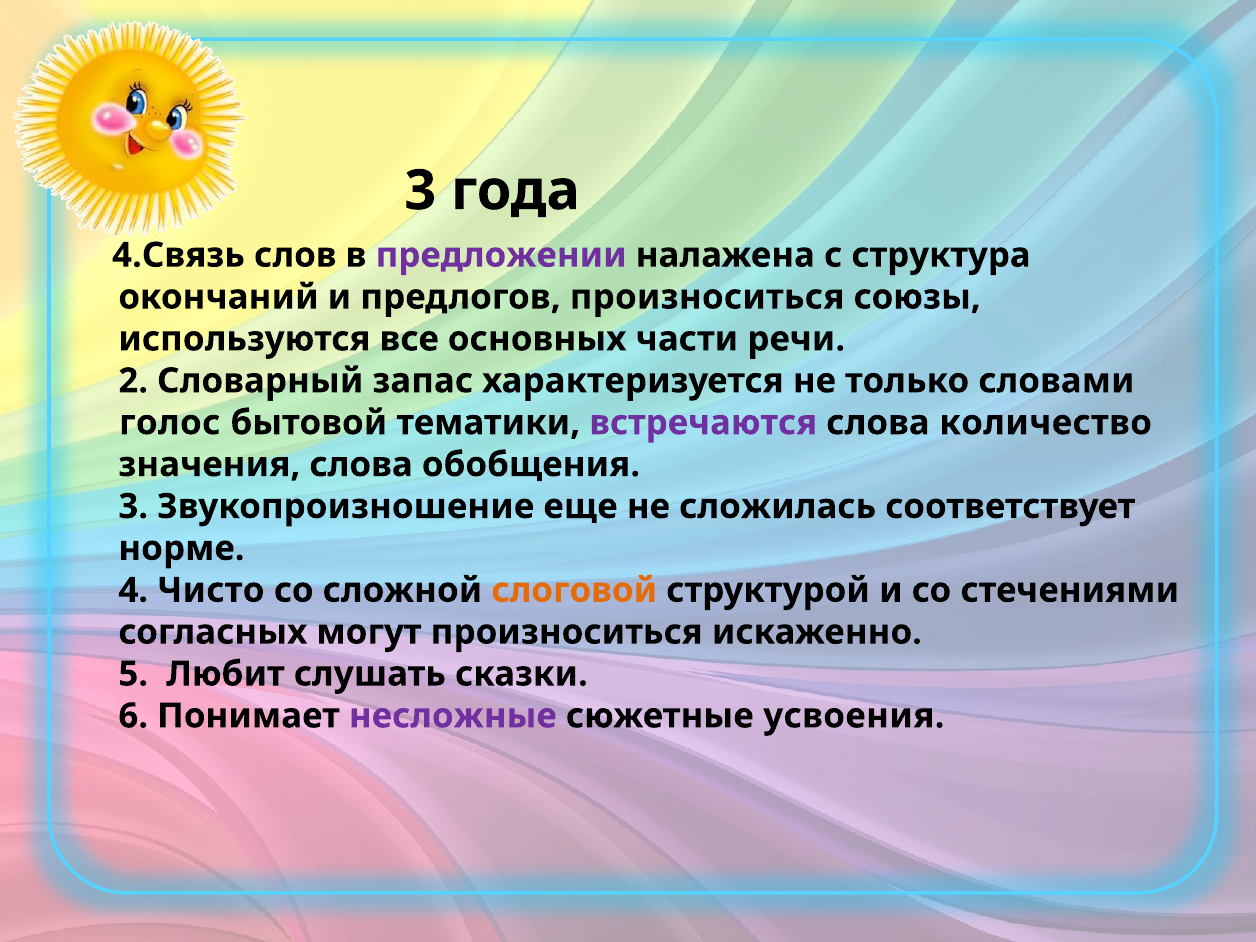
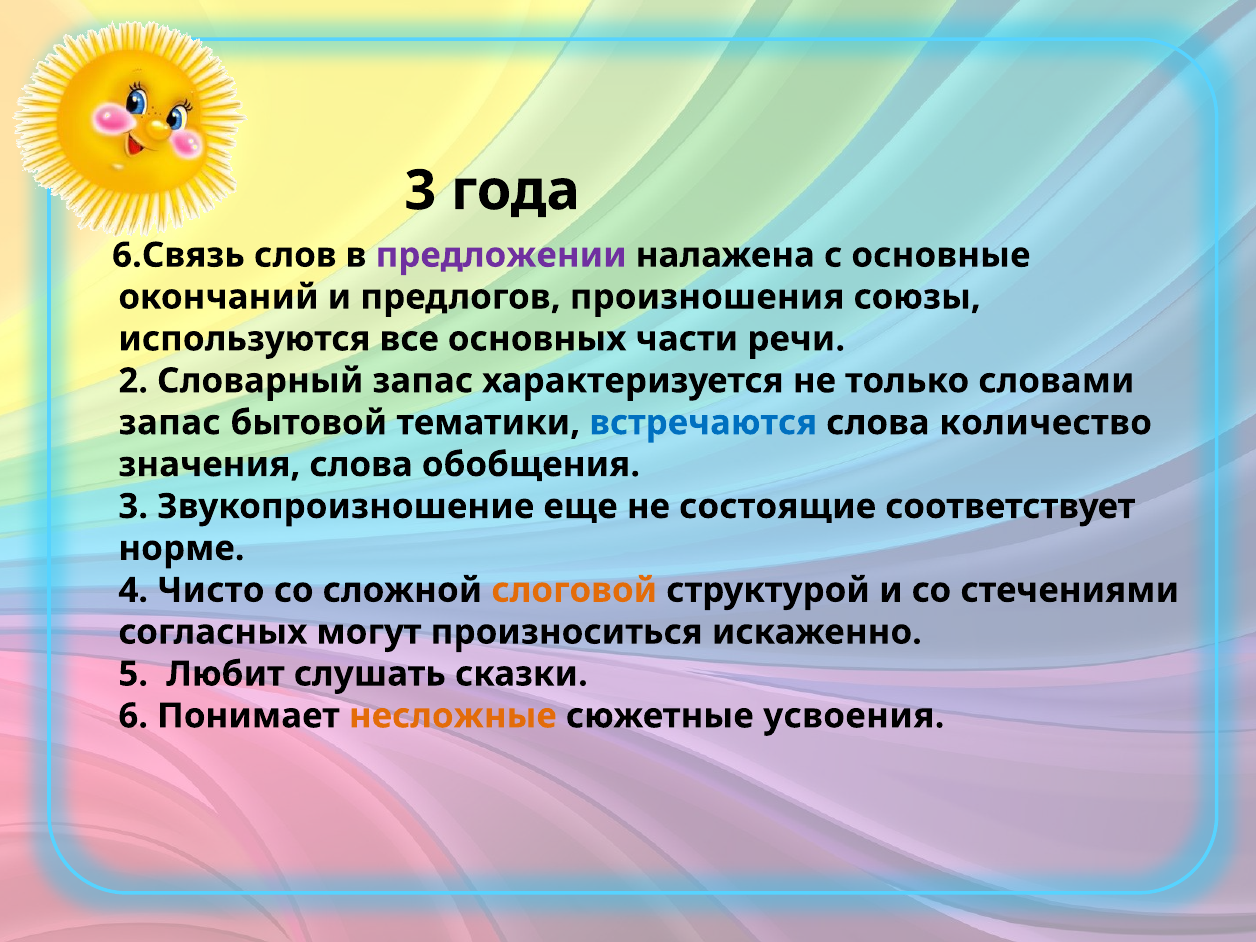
4.Связь: 4.Связь -> 6.Связь (179, 255)
структура: структура -> основные (941, 255)
предлогов произноситься: произноситься -> произношения (707, 297)
голос: голос -> запас (170, 423)
встречаются colour: purple -> blue (703, 423)
сложилась: сложилась -> состоящие (778, 507)
несложные colour: purple -> orange (453, 716)
